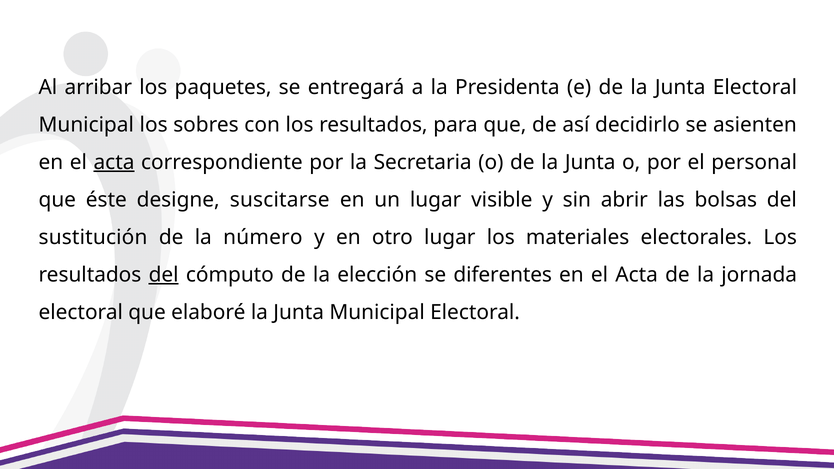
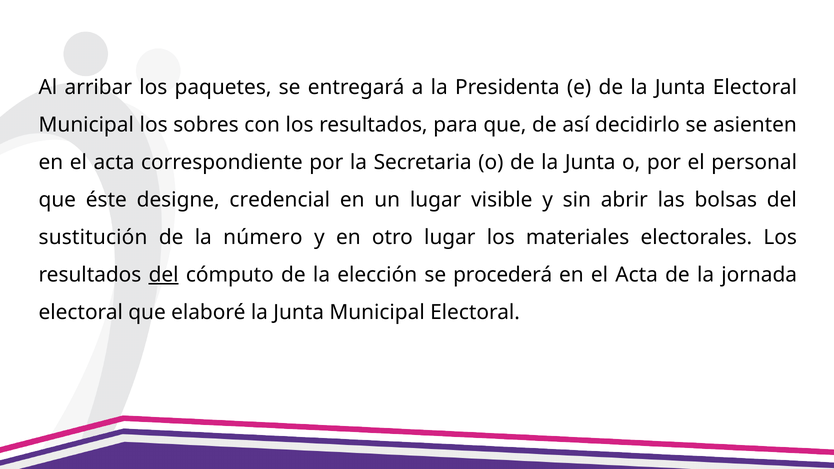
acta underline: present -> none (114, 162)
suscitarse: suscitarse -> credencial (280, 200)
diferentes: diferentes -> procederá (503, 275)
